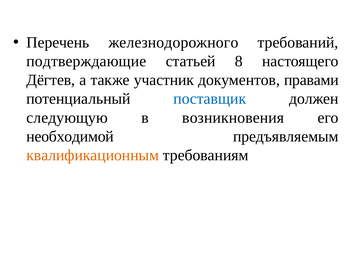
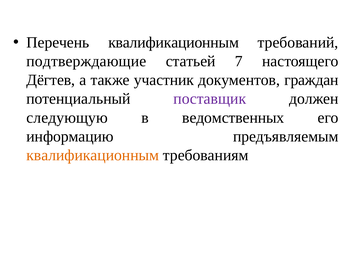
Перечень железнодорожного: железнодорожного -> квалификационным (174, 42)
8: 8 -> 7 (239, 61)
правами: правами -> граждан (311, 80)
поставщик colour: blue -> purple (210, 99)
возникновения: возникновения -> ведомственных (233, 118)
необходимой: необходимой -> информацию (70, 136)
